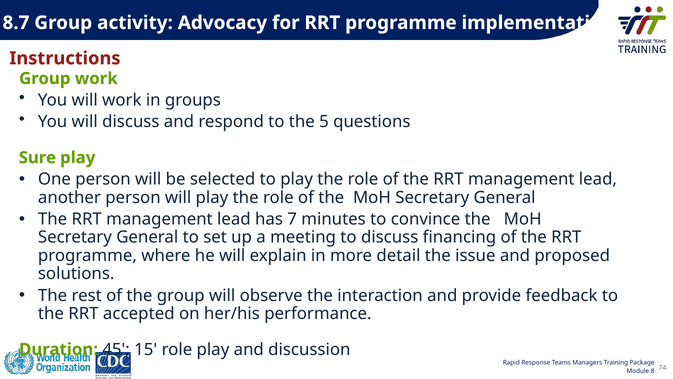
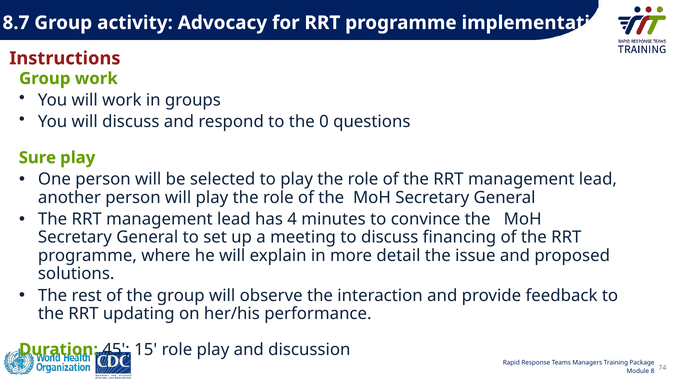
5: 5 -> 0 (324, 122)
7: 7 -> 4 (292, 219)
accepted: accepted -> updating (139, 313)
